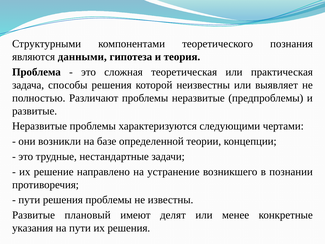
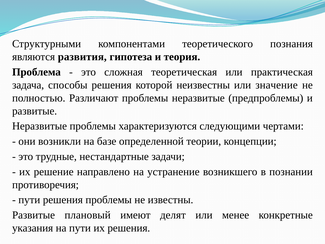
данными: данными -> развития (82, 57)
выявляет: выявляет -> значение (277, 85)
